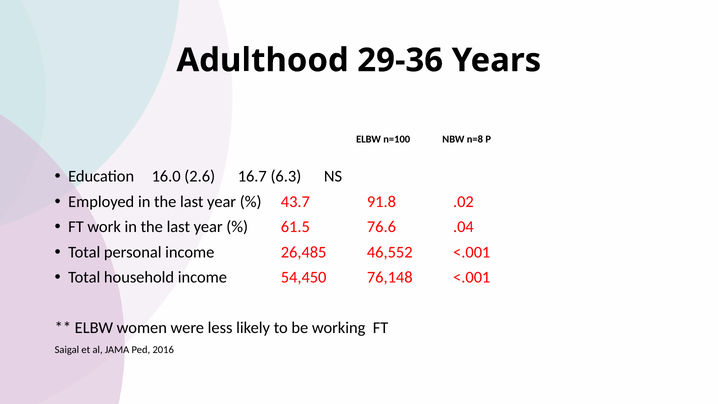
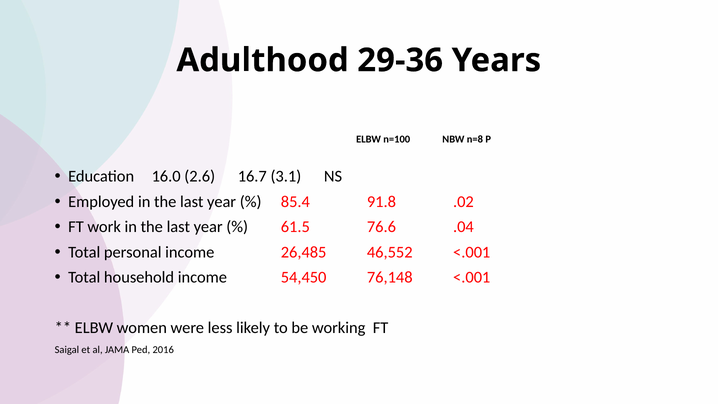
6.3: 6.3 -> 3.1 (286, 176)
43.7: 43.7 -> 85.4 (295, 202)
